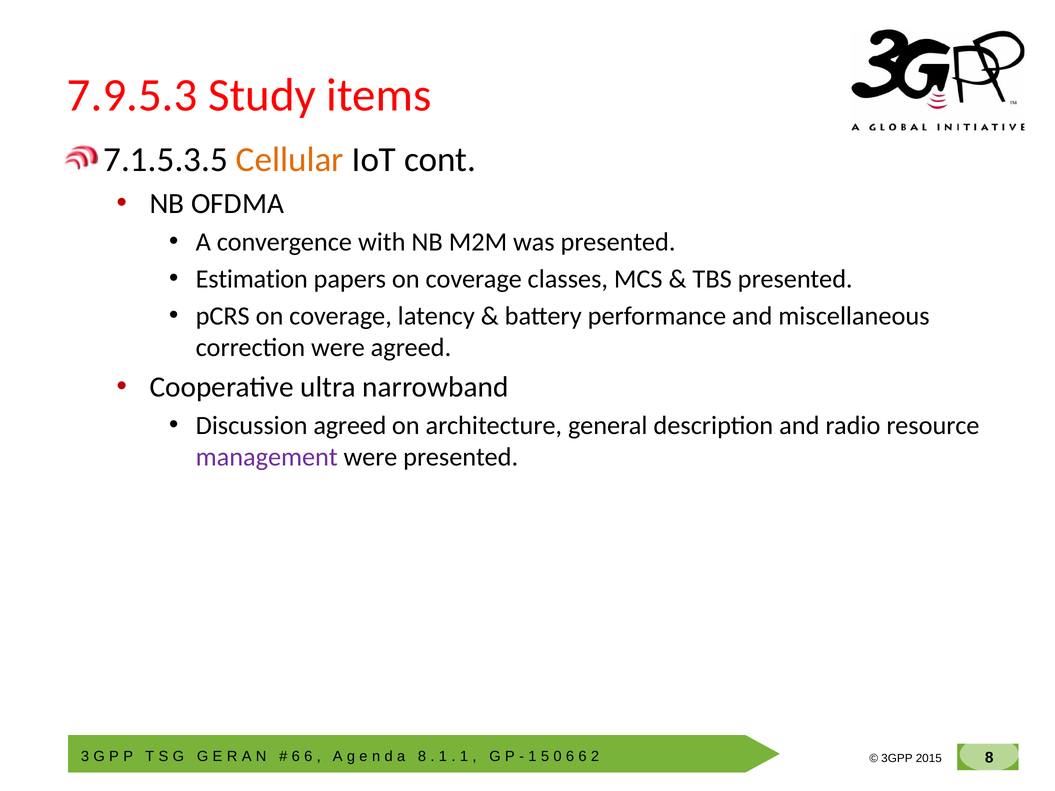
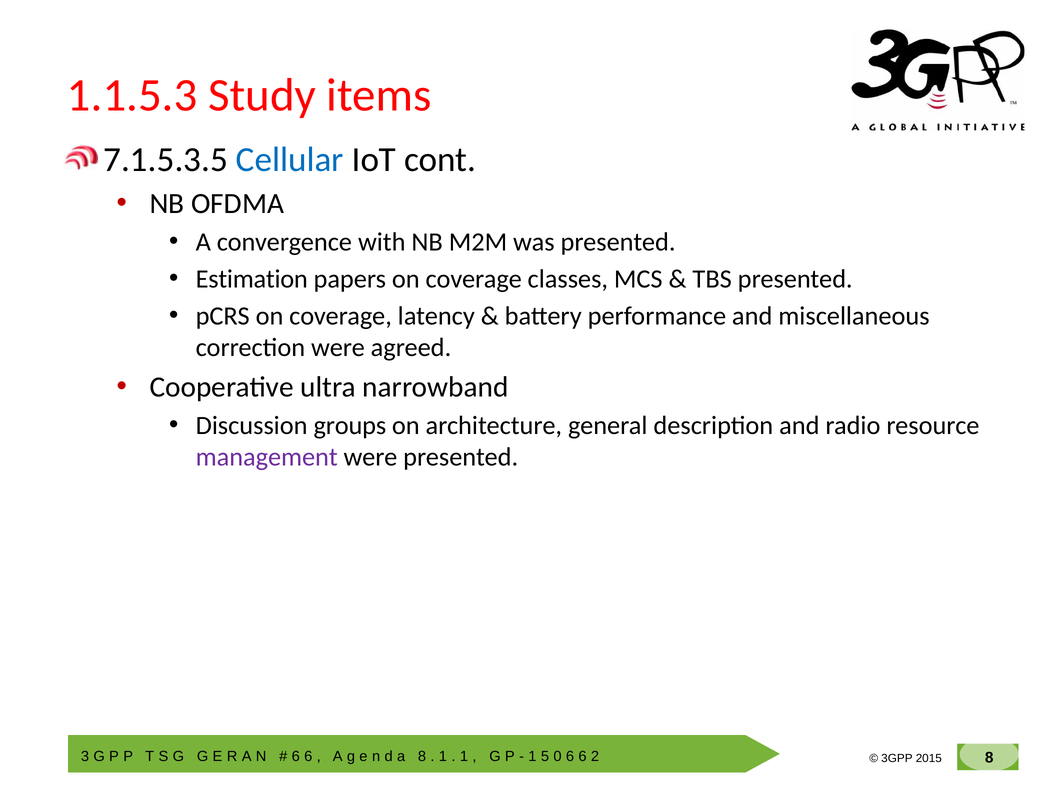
7.9.5.3: 7.9.5.3 -> 1.1.5.3 (132, 96)
Cellular colour: orange -> blue (290, 160)
Discussion agreed: agreed -> groups (350, 426)
